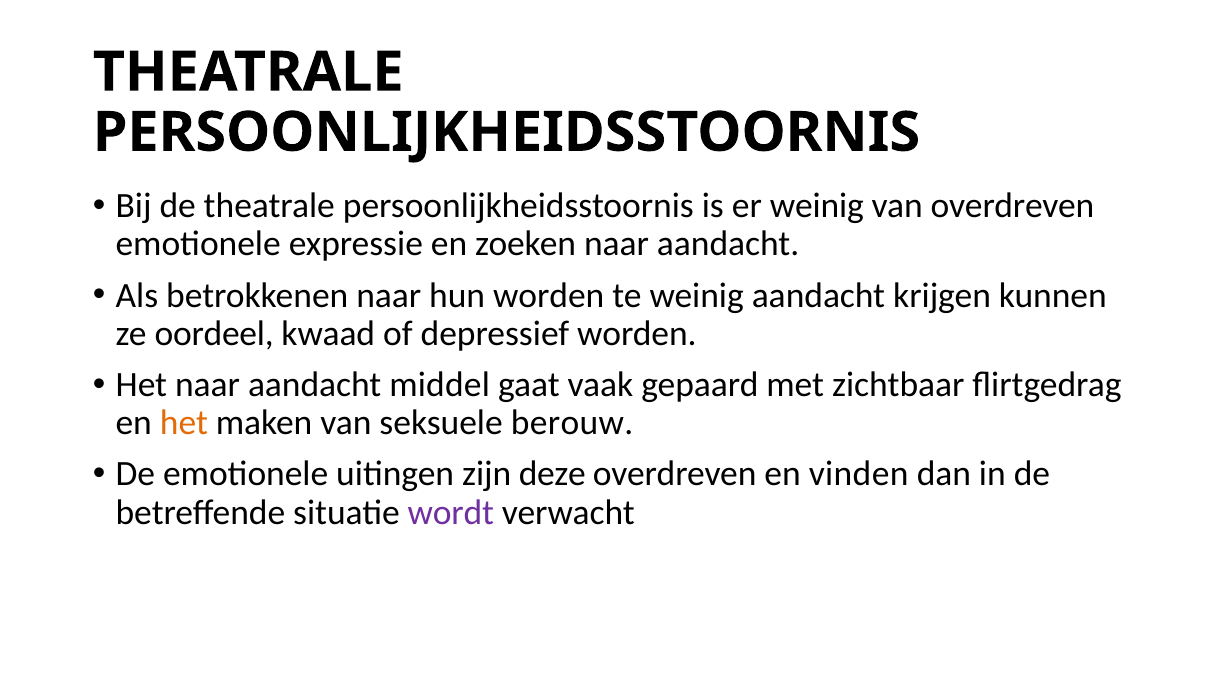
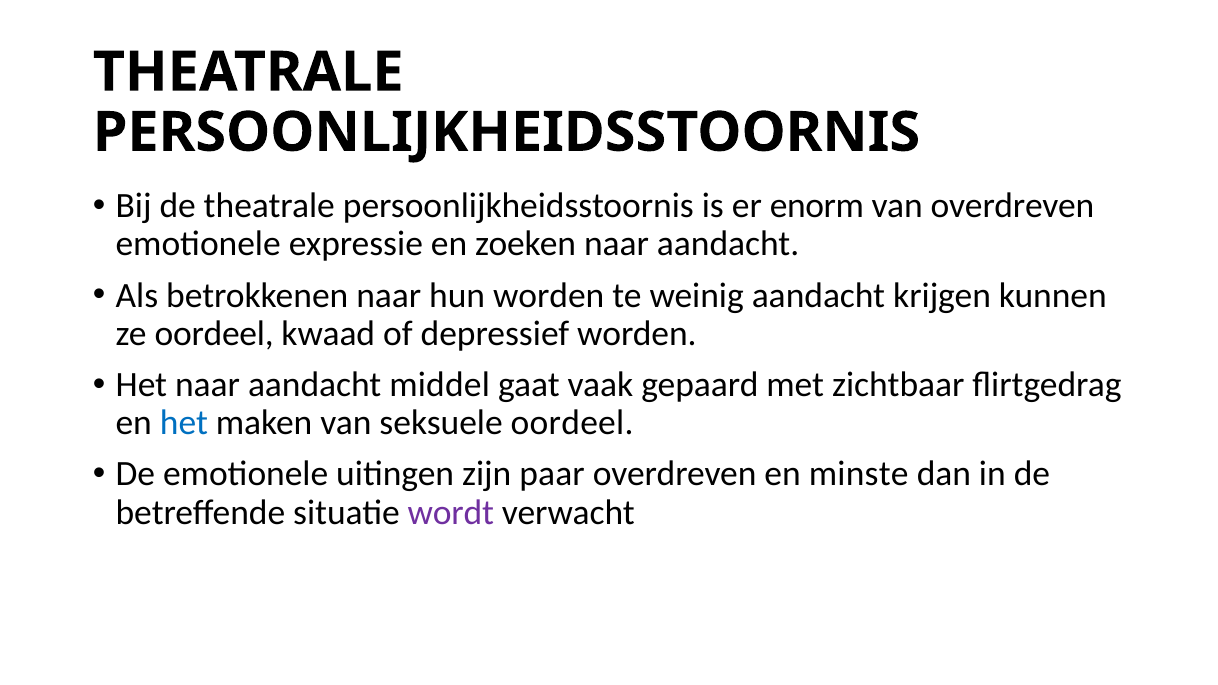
er weinig: weinig -> enorm (817, 206)
het colour: orange -> blue (184, 423)
seksuele berouw: berouw -> oordeel (572, 423)
deze: deze -> paar (552, 474)
vinden: vinden -> minste (859, 474)
